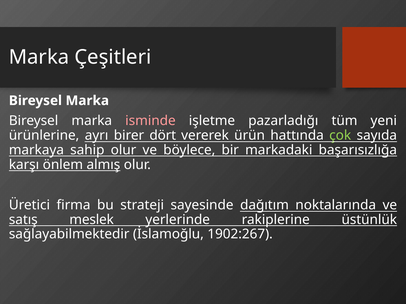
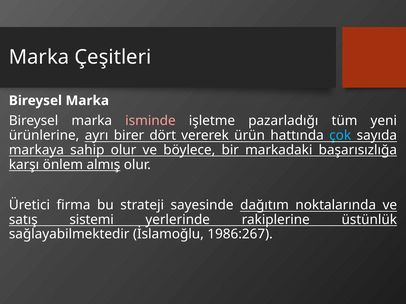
çok colour: light green -> light blue (340, 136)
meslek: meslek -> sistemi (92, 220)
1902:267: 1902:267 -> 1986:267 (240, 235)
